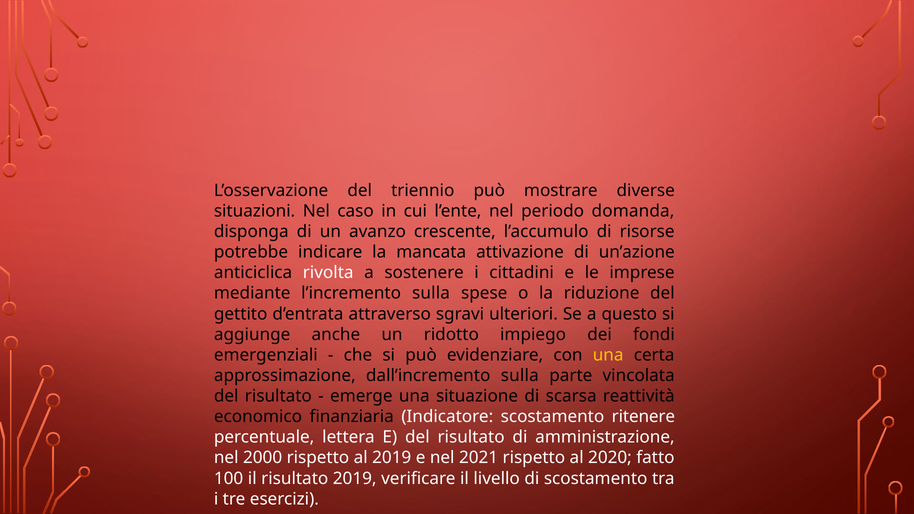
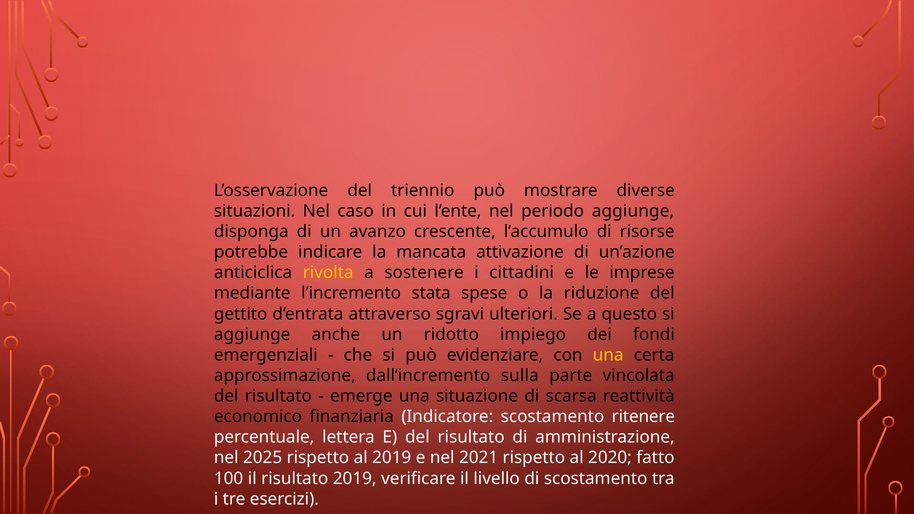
periodo domanda: domanda -> aggiunge (633, 211)
rivolta colour: white -> yellow (328, 273)
l’incremento sulla: sulla -> stata (431, 293)
2000: 2000 -> 2025 (263, 458)
